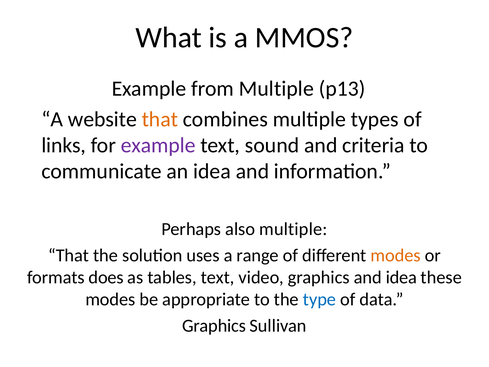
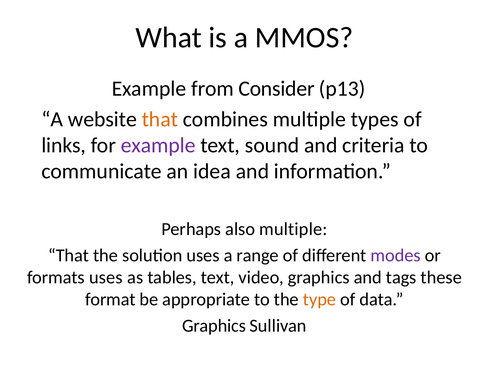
from Multiple: Multiple -> Consider (276, 89)
modes colour: orange -> purple (396, 255)
formats does: does -> uses (106, 277)
and idea: idea -> tags (401, 277)
modes: modes -> format (110, 299)
type colour: blue -> orange (320, 299)
